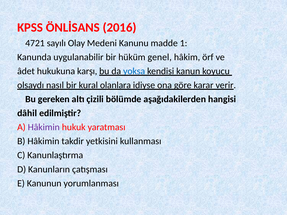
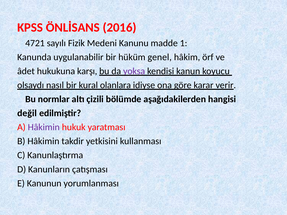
Olay: Olay -> Fizik (76, 43)
yoksa colour: blue -> purple (134, 71)
gereken: gereken -> normlar (54, 99)
dâhil: dâhil -> değil (27, 113)
